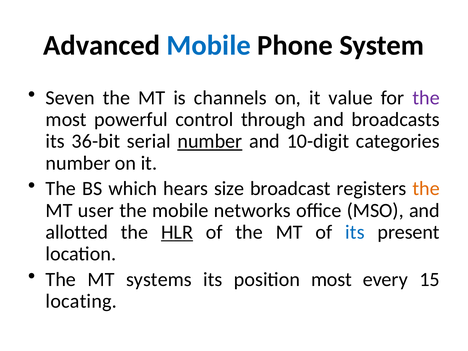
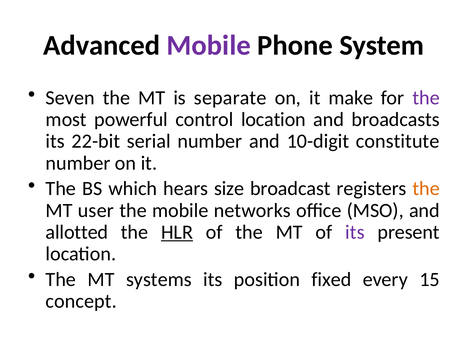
Mobile colour: blue -> purple (209, 45)
channels: channels -> separate (230, 98)
value: value -> make (351, 98)
control through: through -> location (273, 120)
36-bit: 36-bit -> 22-bit (96, 141)
number underline: present -> none (210, 141)
categories: categories -> constitute (398, 141)
its colour: blue -> purple (355, 232)
position most: most -> fixed (331, 279)
locating: locating -> concept (81, 301)
